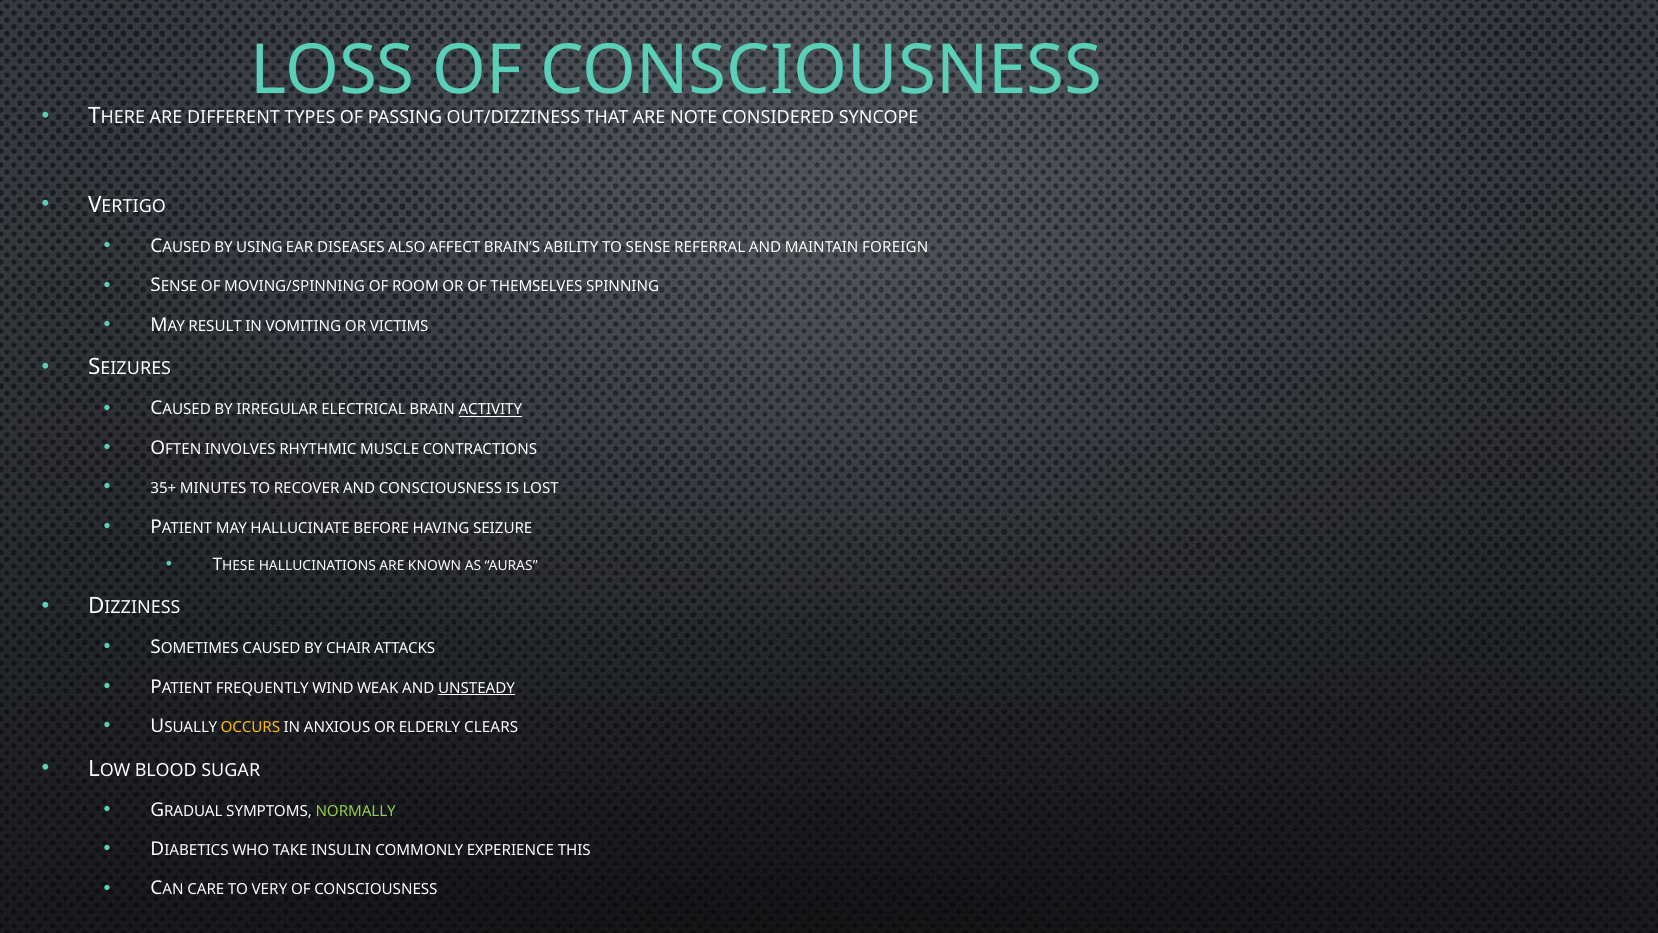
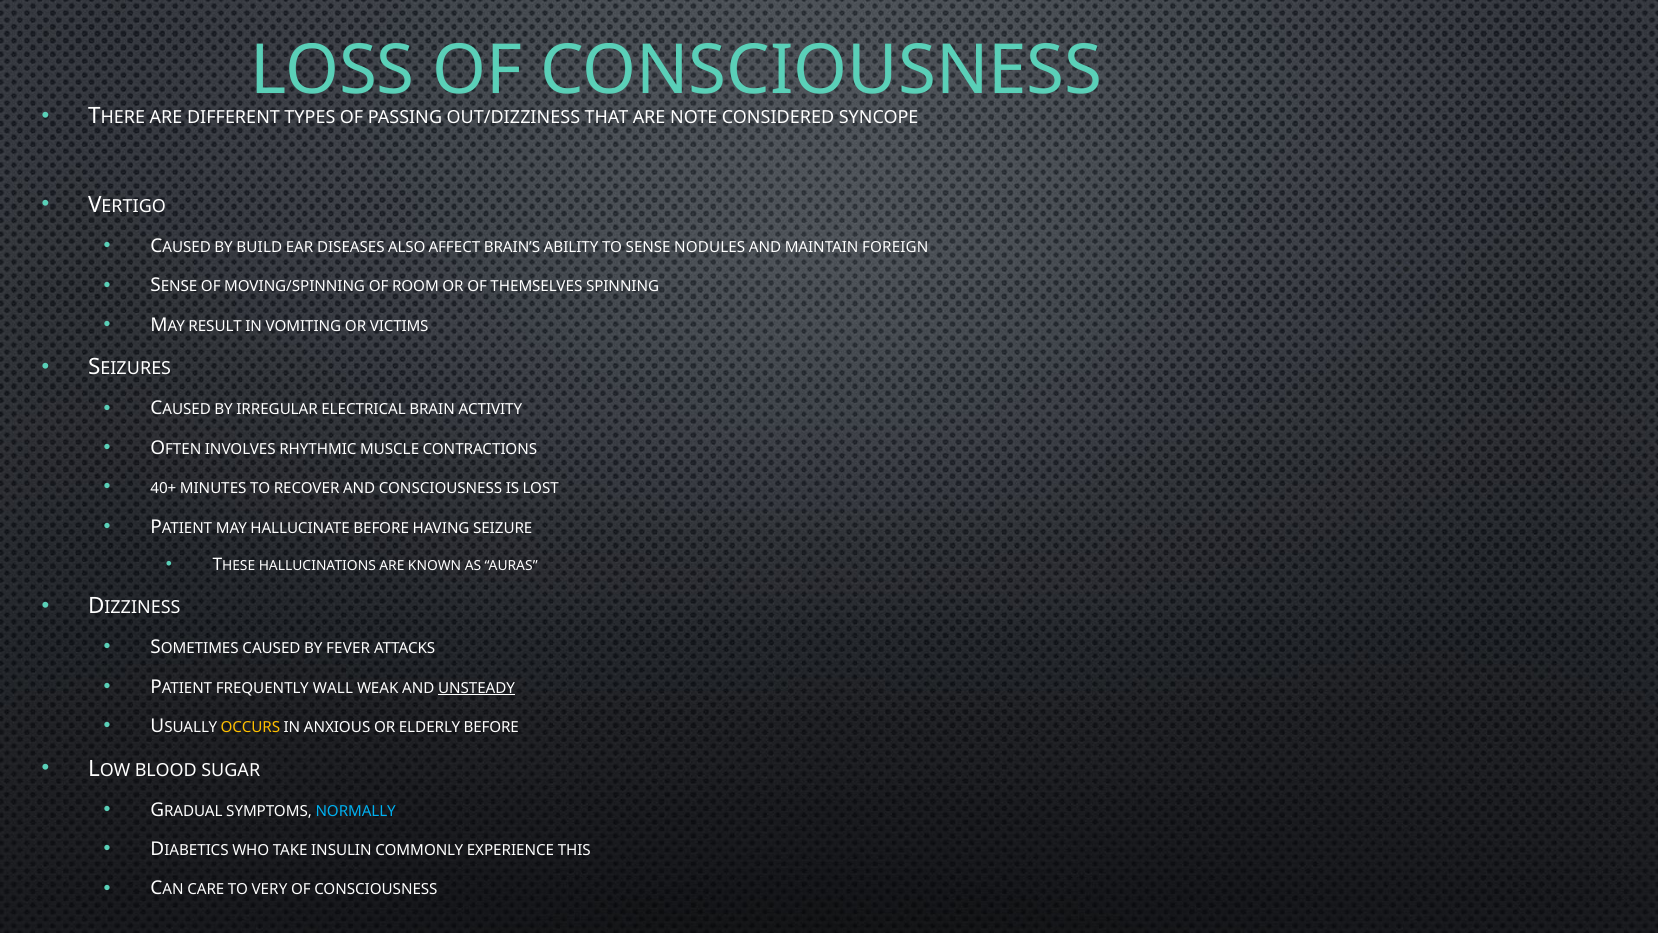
USING: USING -> BUILD (259, 247)
REFERRAL: REFERRAL -> NODULES (710, 247)
ACTIVITY underline: present -> none (490, 410)
35+: 35+ -> 40+ (163, 489)
CHAIR: CHAIR -> FEVER (348, 648)
WIND: WIND -> WALL (333, 688)
ELDERLY CLEARS: CLEARS -> BEFORE (491, 727)
NORMALLY colour: light green -> light blue (356, 811)
